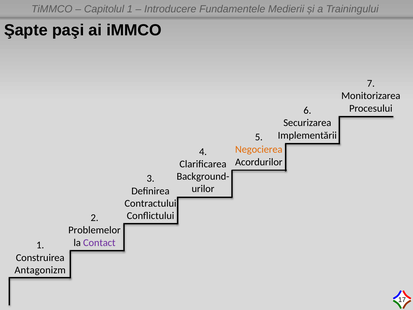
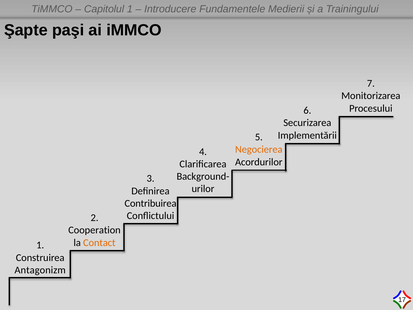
Contractului: Contractului -> Contribuirea (151, 203)
Problemelor: Problemelor -> Cooperation (94, 230)
Contact colour: purple -> orange (99, 242)
